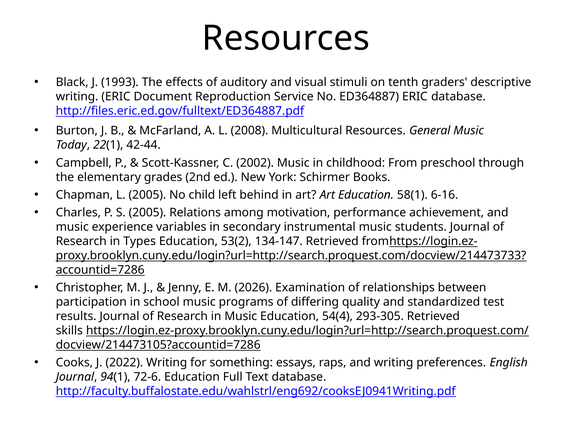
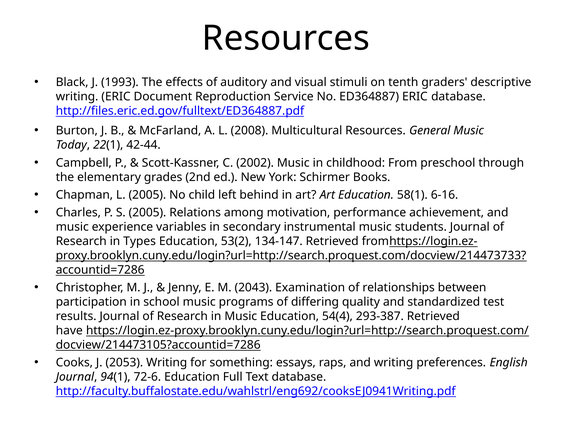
2026: 2026 -> 2043 (253, 288)
293-305: 293-305 -> 293-387 (380, 316)
skills: skills -> have (69, 330)
2022: 2022 -> 2053 (124, 363)
